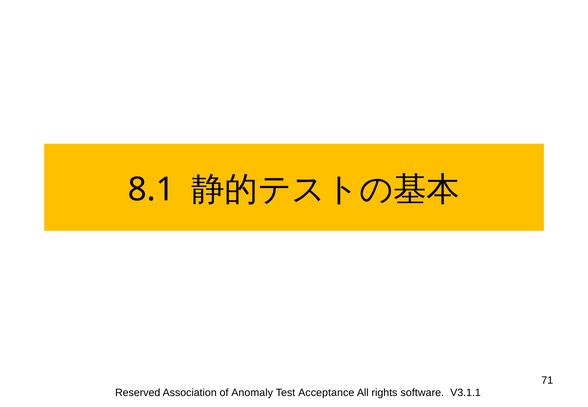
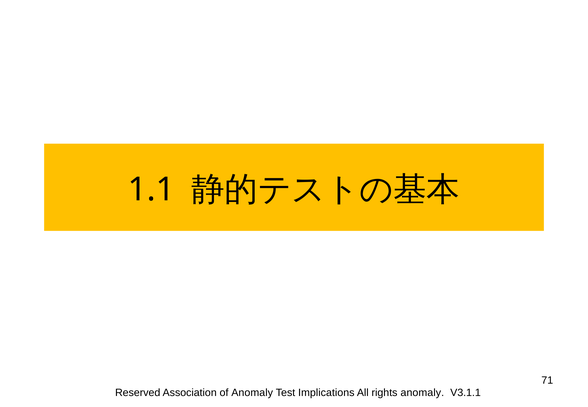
8.1: 8.1 -> 1.1 (151, 190)
Acceptance: Acceptance -> Implications (326, 393)
rights software: software -> anomaly (422, 393)
